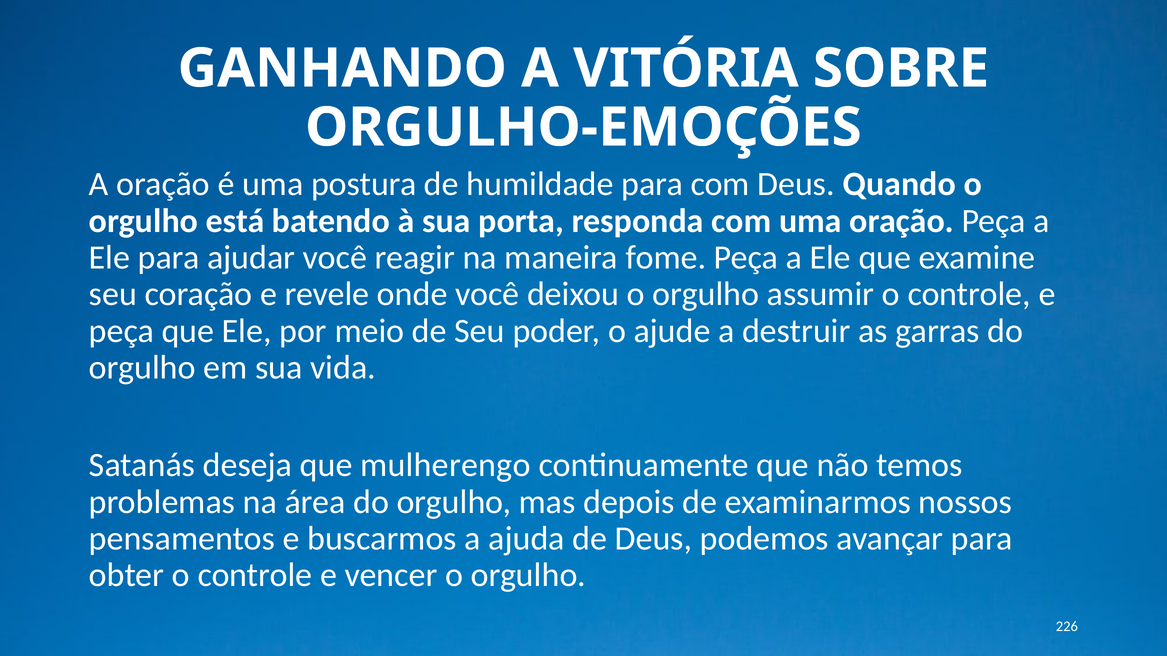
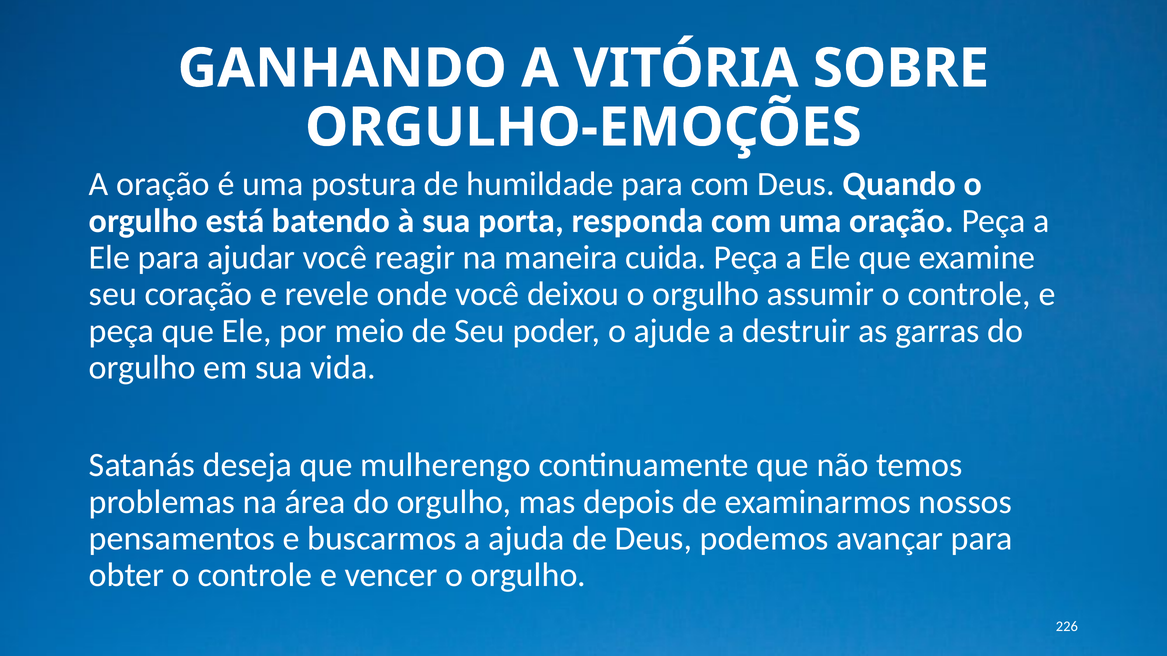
fome: fome -> cuida (666, 258)
